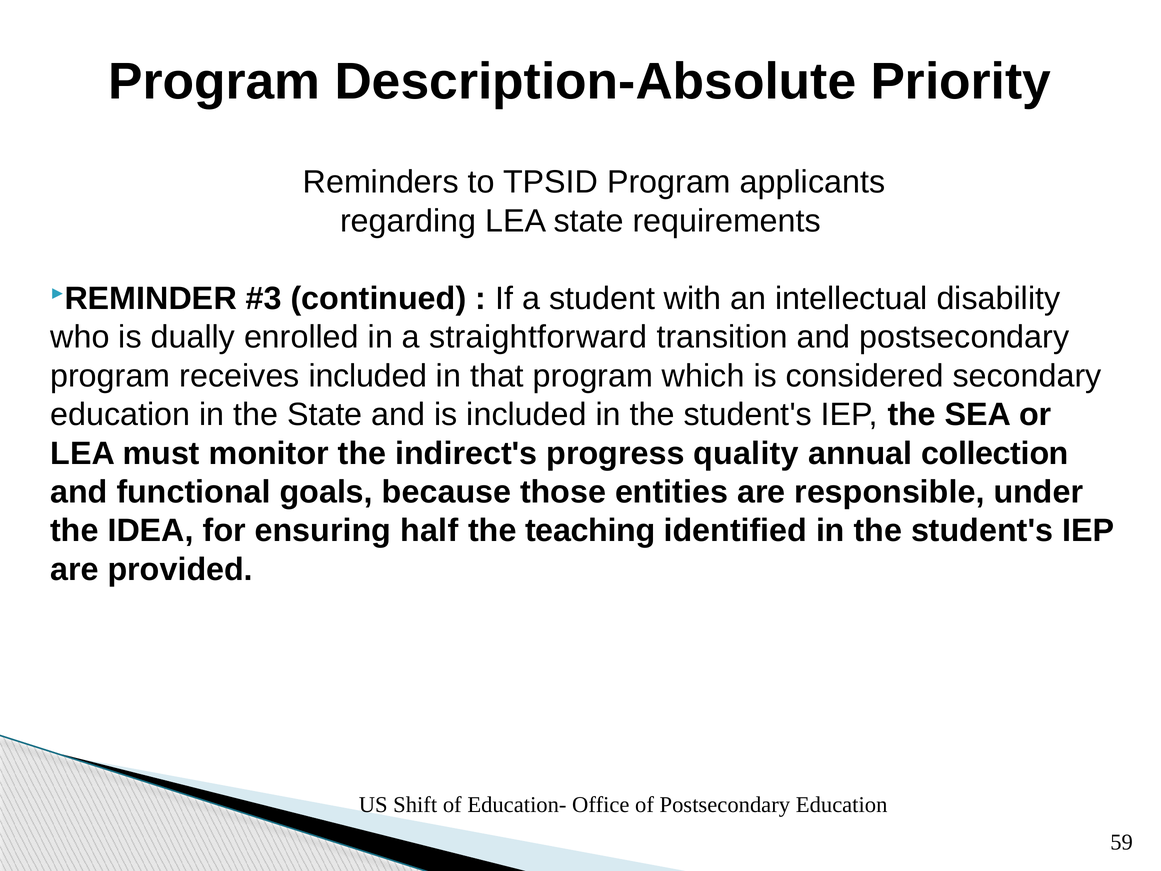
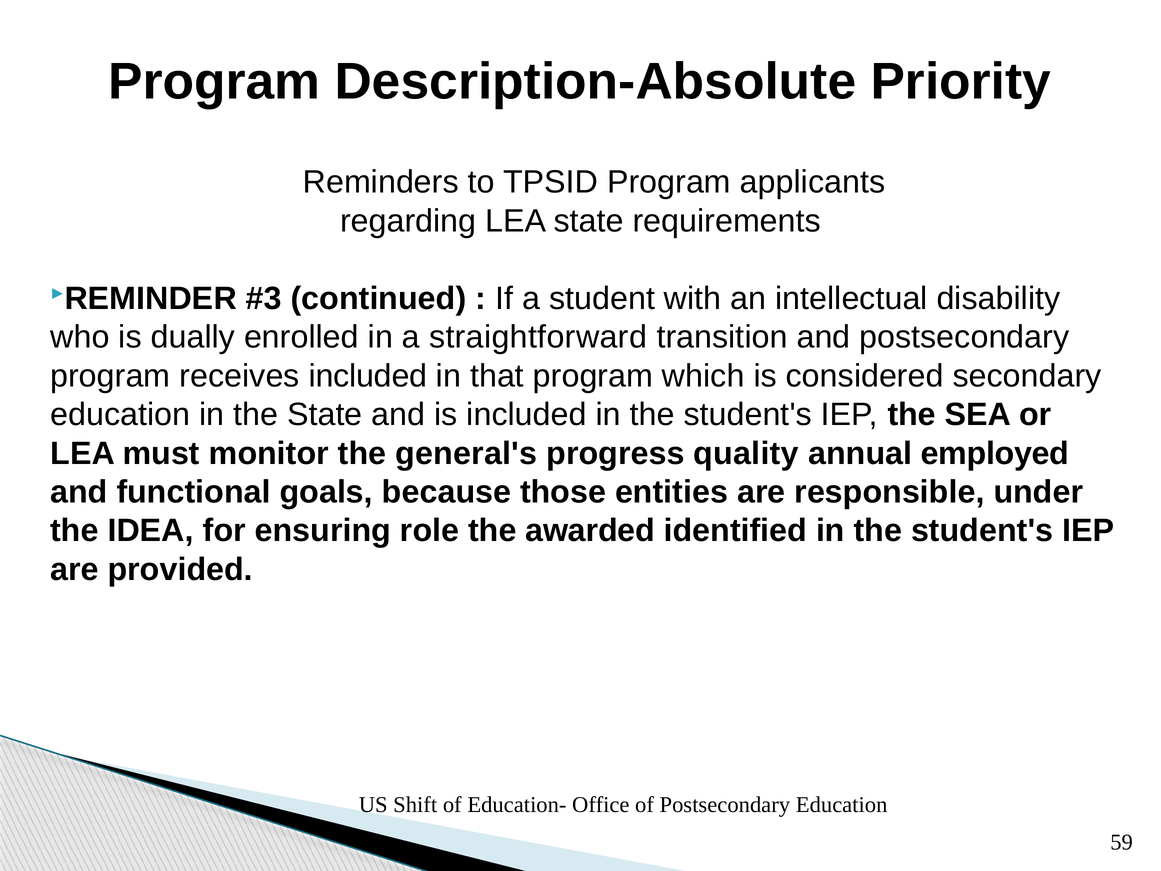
indirect's: indirect's -> general's (466, 453)
collection: collection -> employed (995, 453)
half: half -> role (430, 531)
teaching: teaching -> awarded (590, 531)
